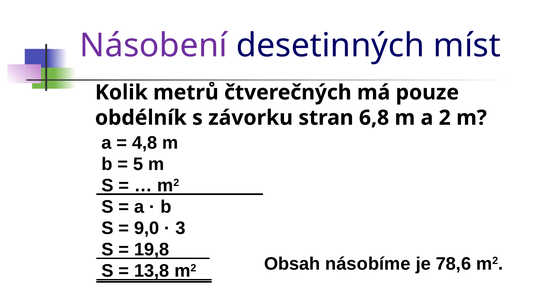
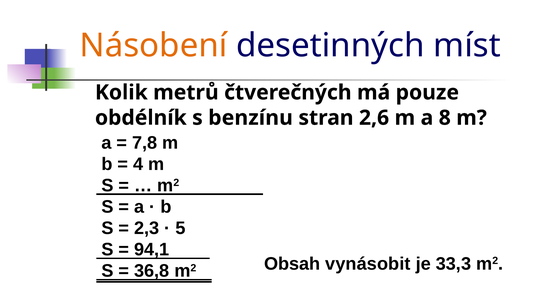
Násobení colour: purple -> orange (154, 45)
závorku: závorku -> benzínu (251, 118)
6,8: 6,8 -> 2,6 (374, 118)
2: 2 -> 8 (445, 118)
4,8: 4,8 -> 7,8 (145, 143)
5: 5 -> 4 (138, 164)
9,0: 9,0 -> 2,3 (147, 229)
3: 3 -> 5 (180, 229)
19,8: 19,8 -> 94,1 (152, 250)
13,8: 13,8 -> 36,8 (152, 271)
násobíme: násobíme -> vynásobit (368, 264)
78,6: 78,6 -> 33,3 (453, 264)
